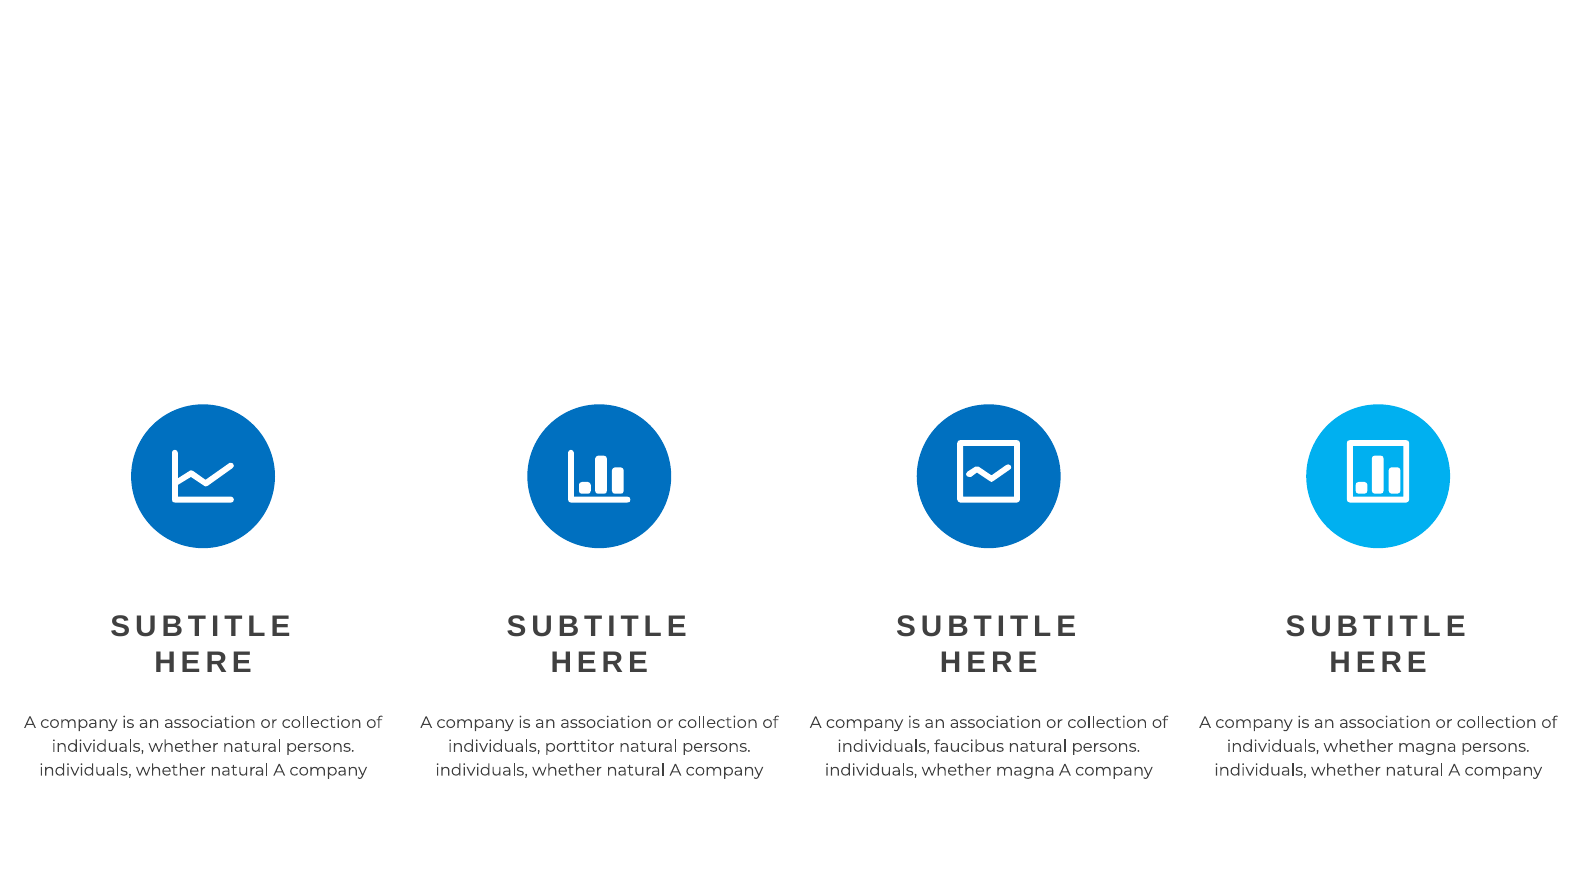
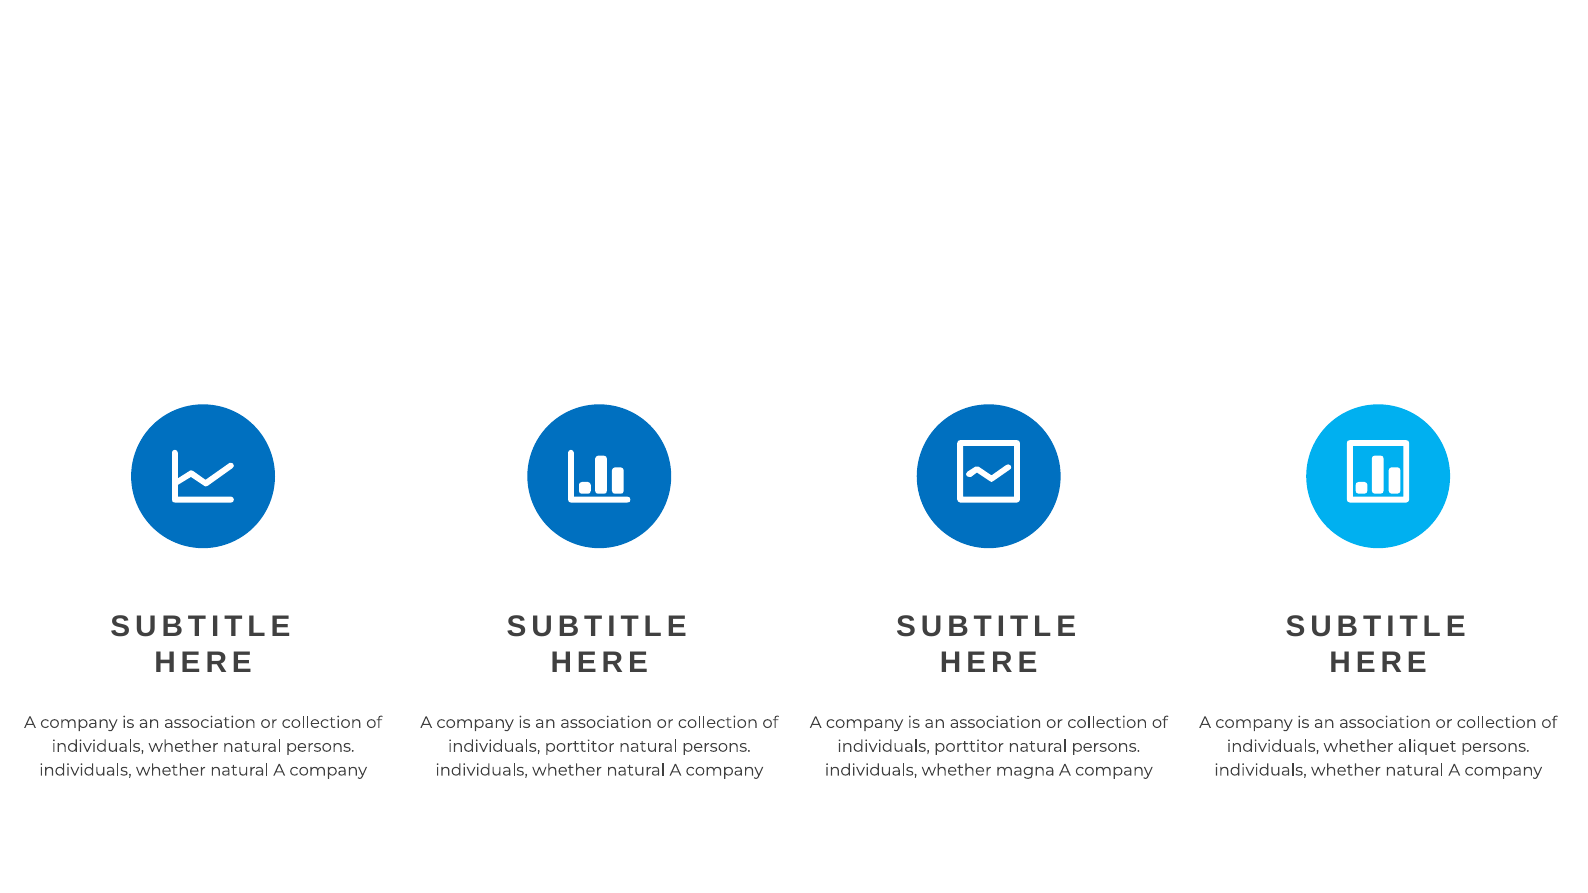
faucibus: faucibus -> porttitor (969, 747)
magna: magna -> aliquet (1427, 747)
